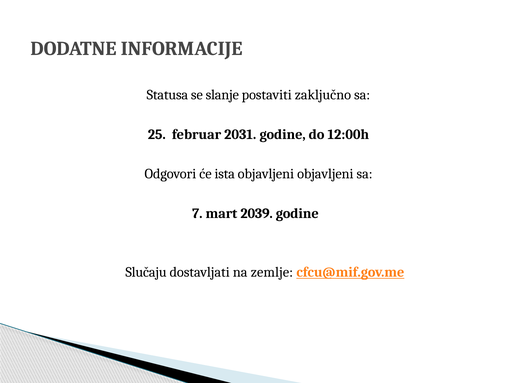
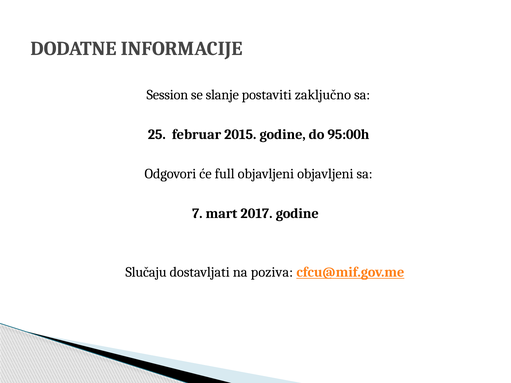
Statusa: Statusa -> Session (167, 95)
2031: 2031 -> 2015 (240, 135)
12:00h: 12:00h -> 95:00h (348, 135)
ista: ista -> full (225, 174)
2039: 2039 -> 2017 (256, 214)
zemlje: zemlje -> poziva (272, 272)
